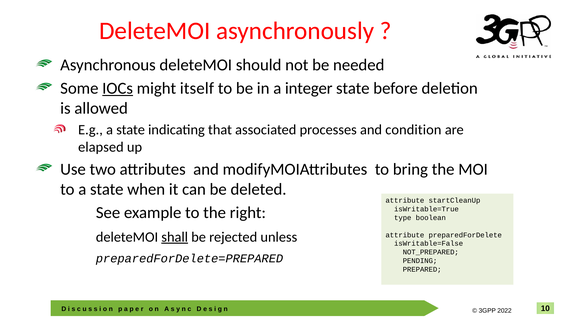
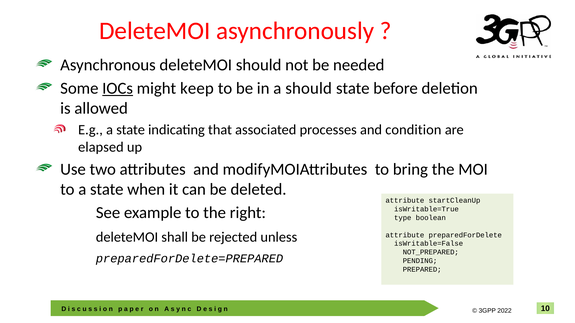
itself: itself -> keep (197, 88)
a integer: integer -> should (309, 88)
shall underline: present -> none (175, 237)
